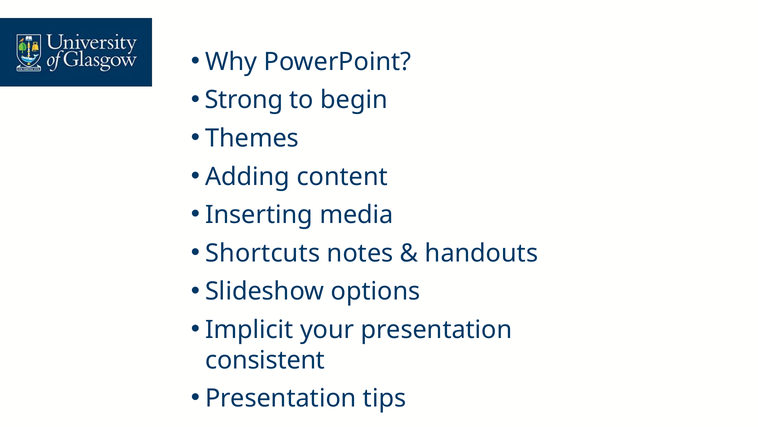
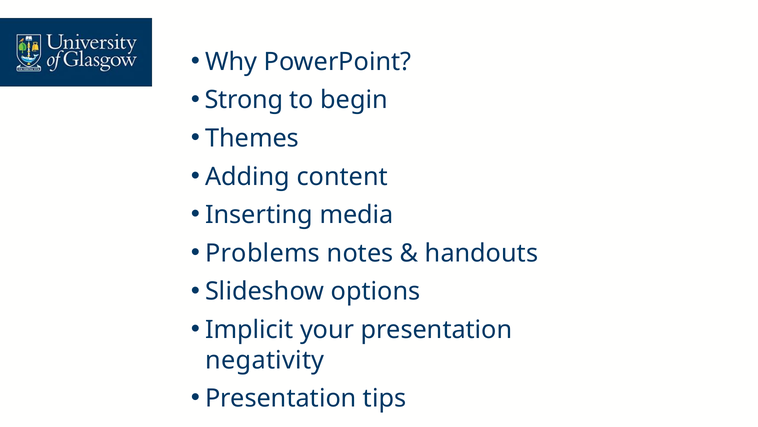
Shortcuts: Shortcuts -> Problems (263, 253)
consistent: consistent -> negativity (265, 360)
